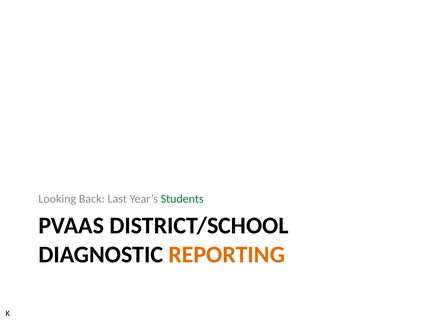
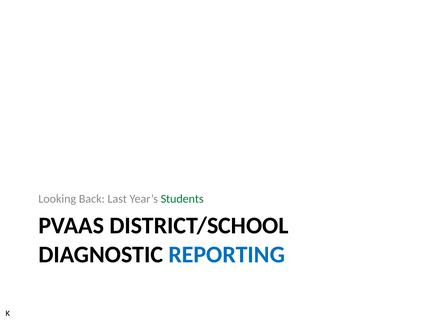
REPORTING colour: orange -> blue (227, 255)
